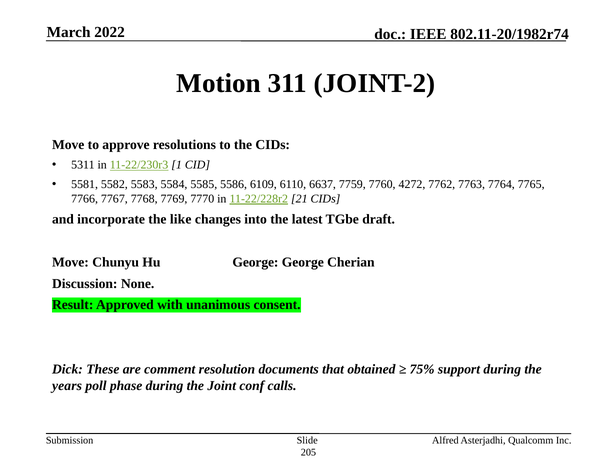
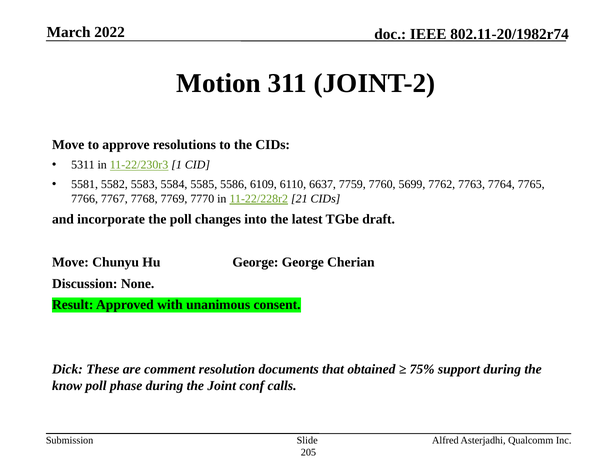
4272: 4272 -> 5699 (412, 184)
the like: like -> poll (181, 219)
years: years -> know (67, 386)
